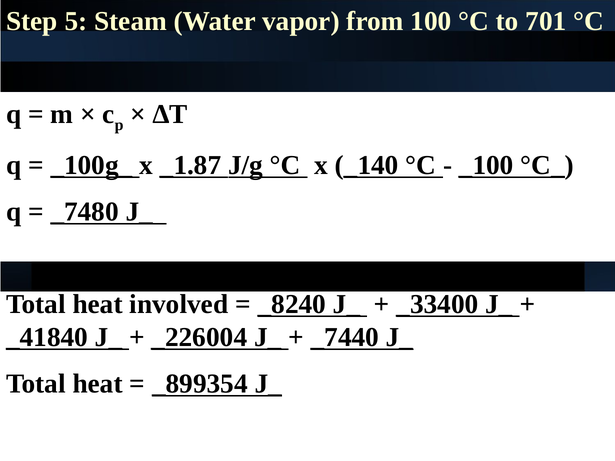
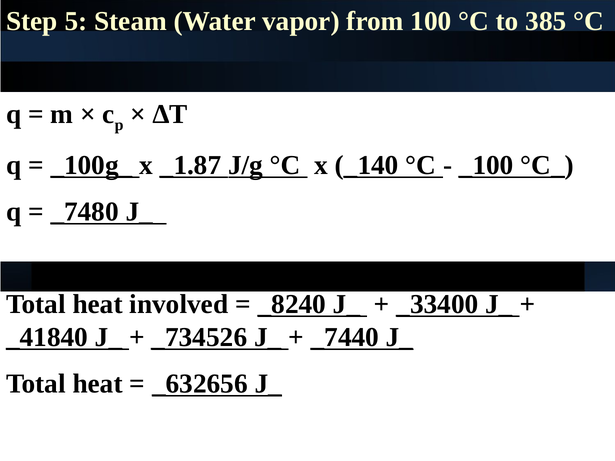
701: 701 -> 385 (546, 21)
_226004: _226004 -> _734526 (199, 337)
_899354: _899354 -> _632656 (200, 384)
